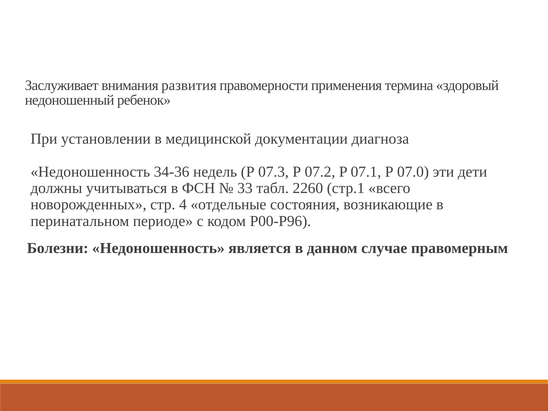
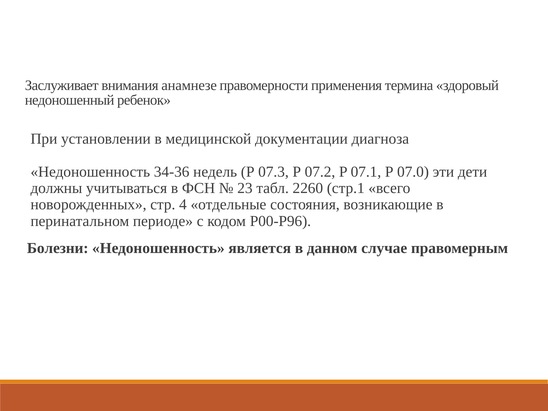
развития: развития -> анамнезе (189, 85)
33: 33 -> 23 (245, 188)
